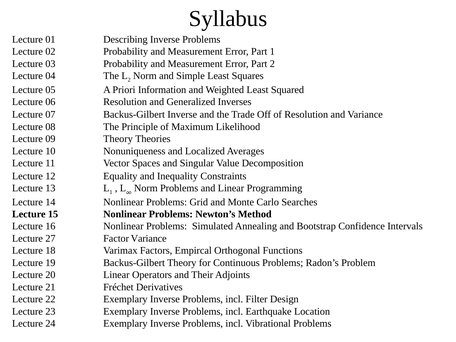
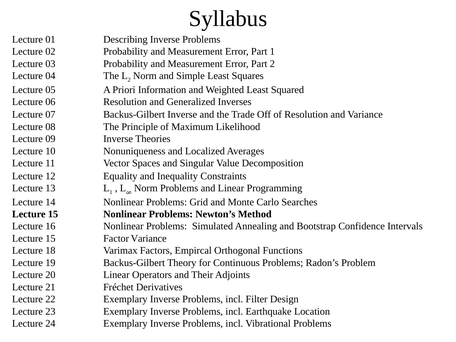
09 Theory: Theory -> Inverse (118, 139)
27: 27 -> 15 (50, 238)
